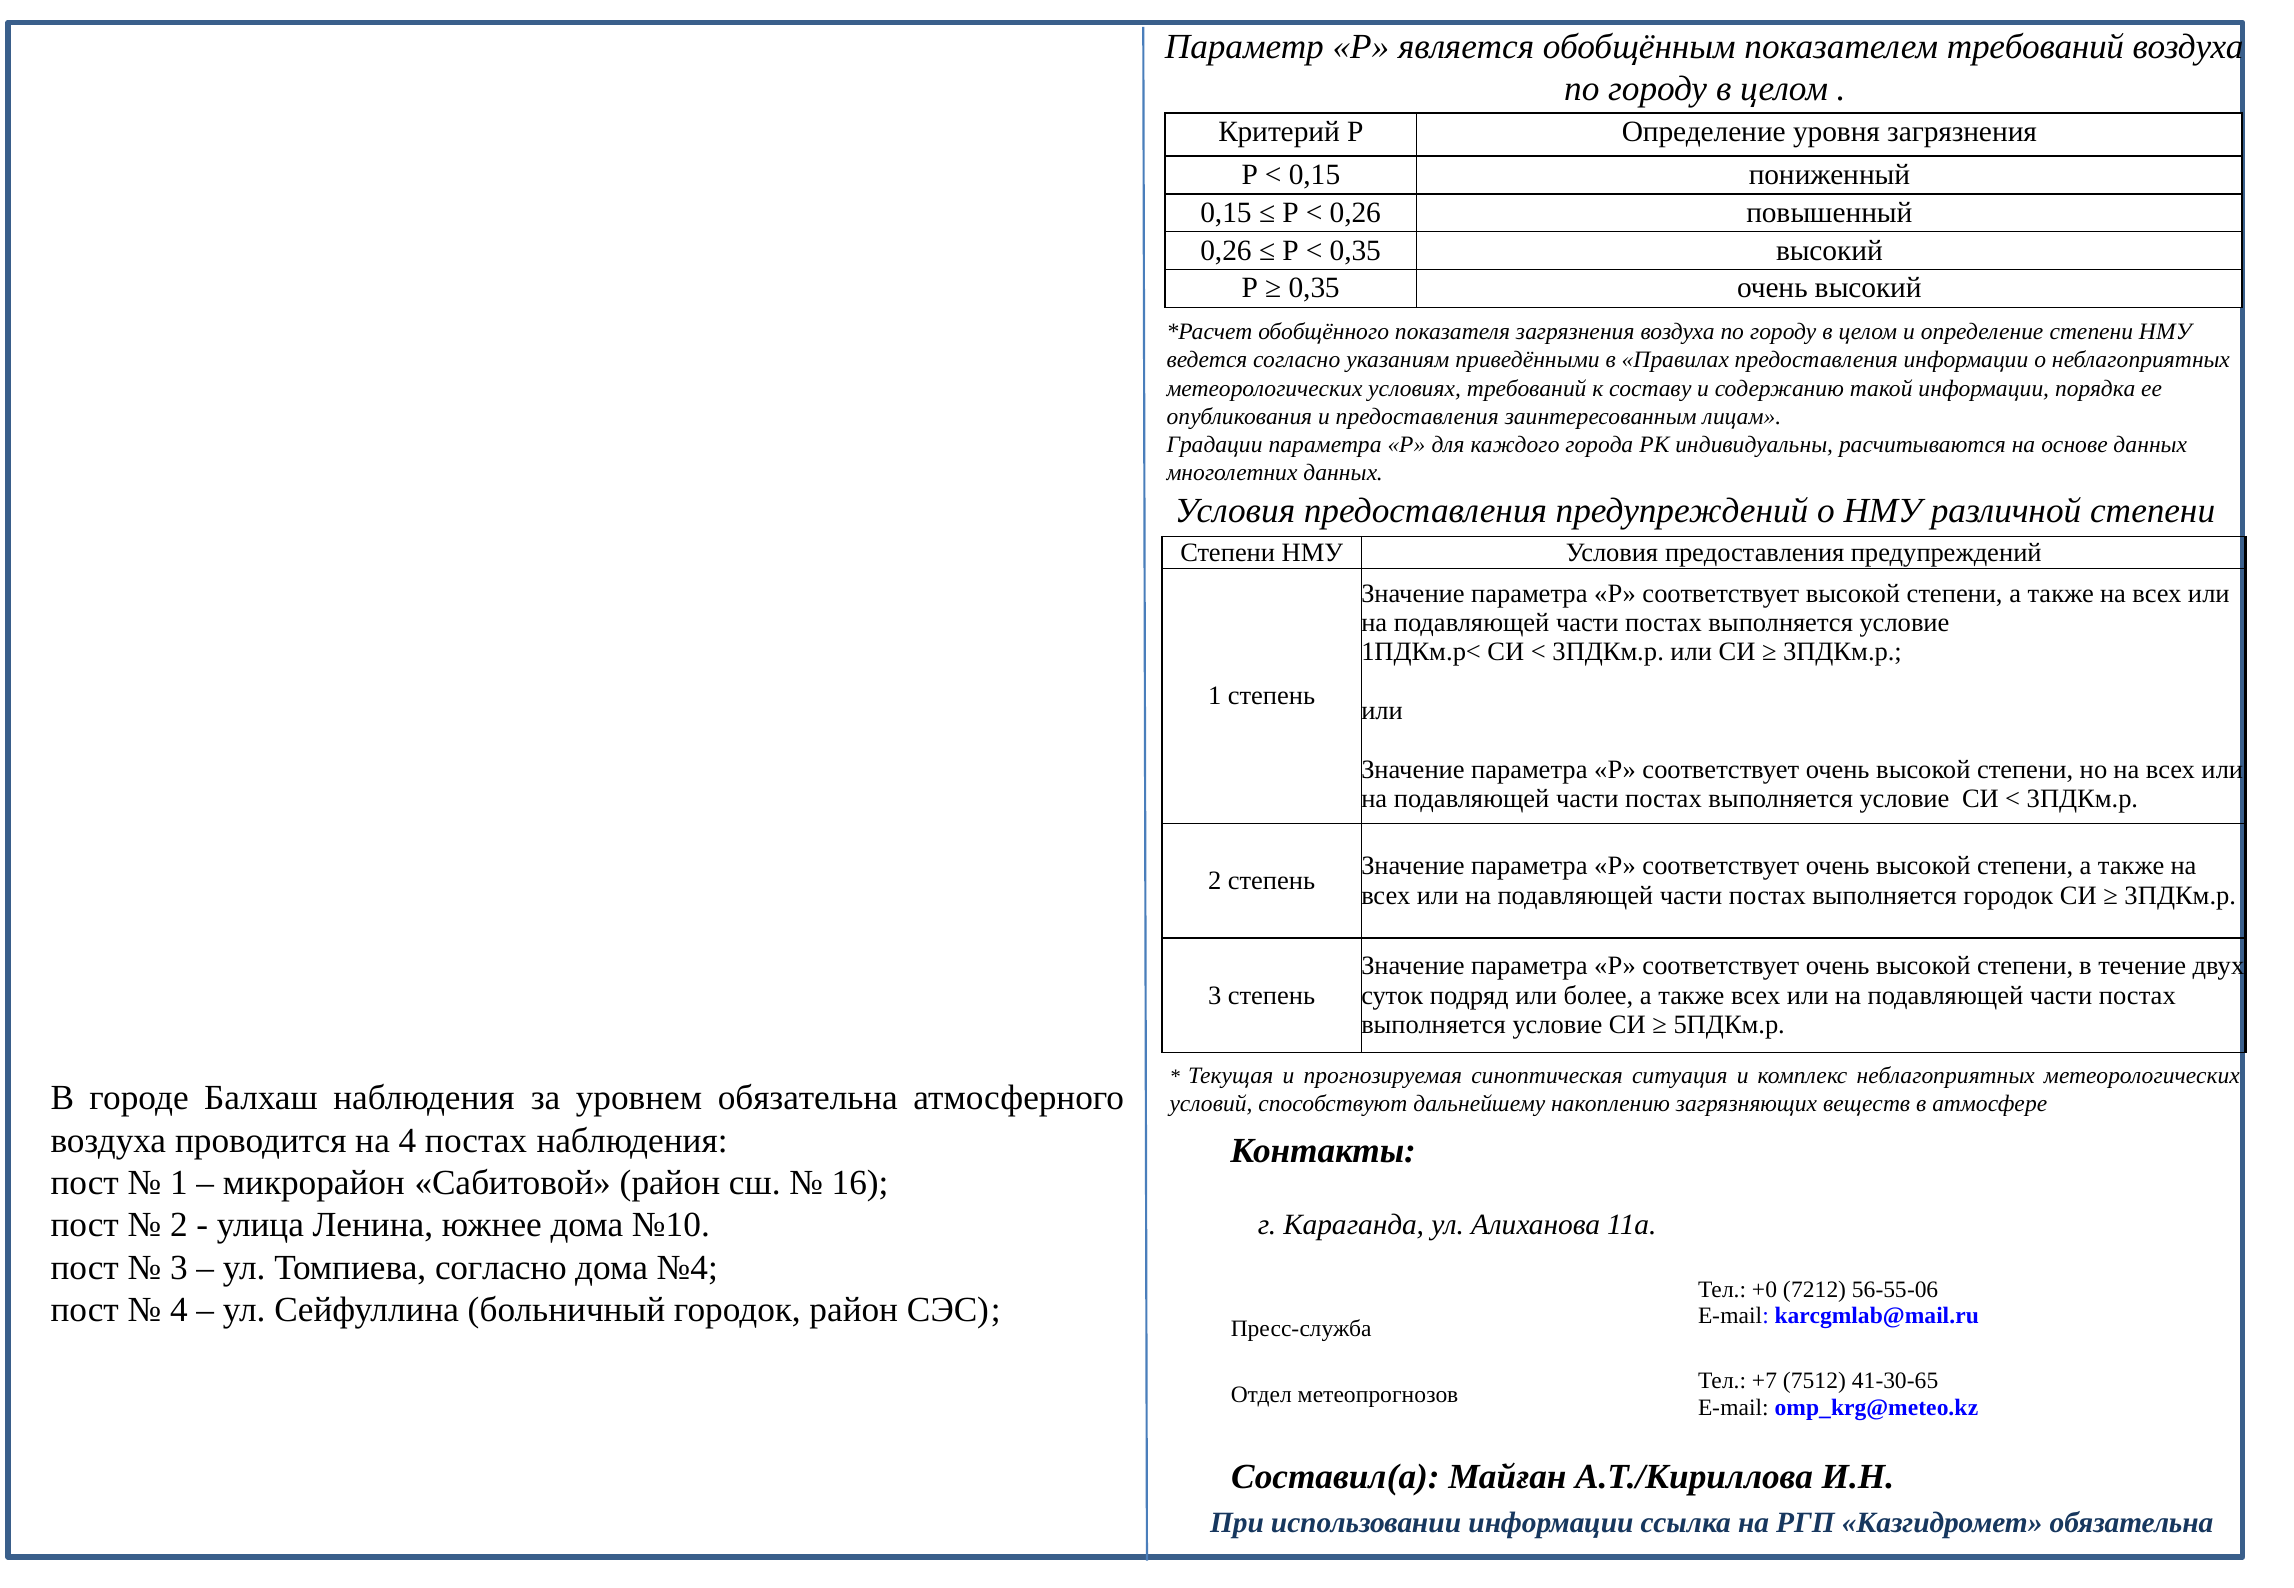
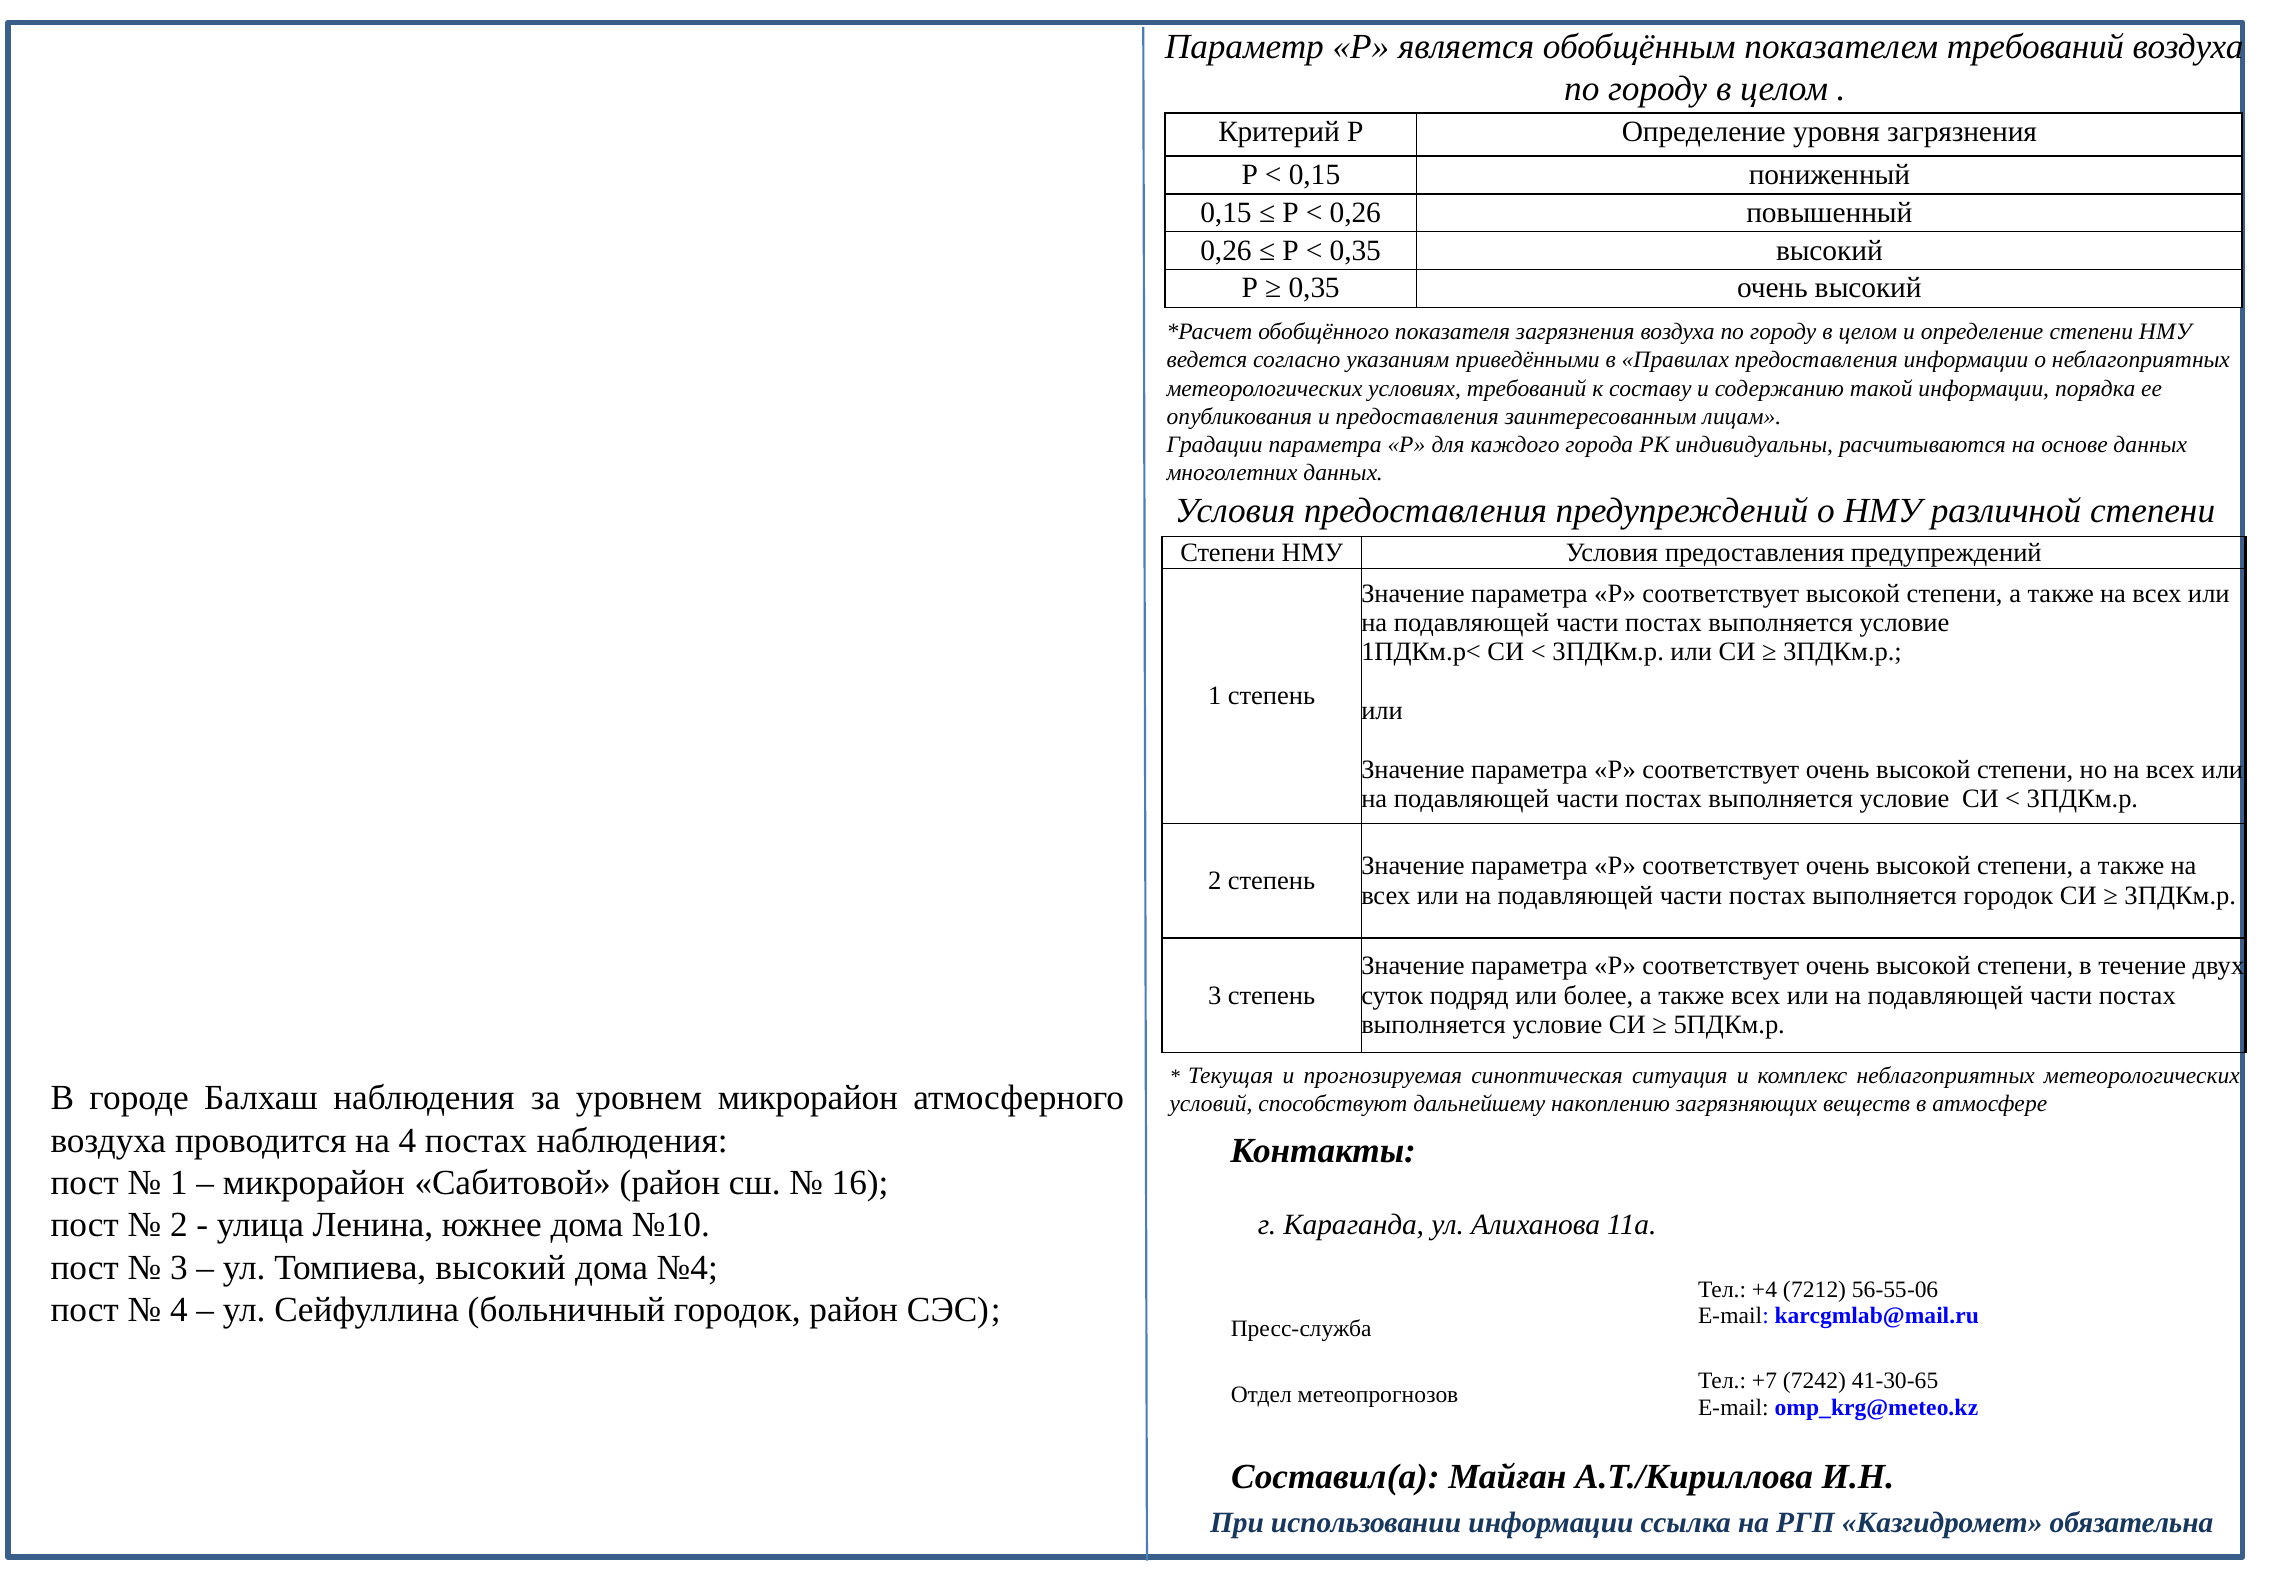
уровнем обязательна: обязательна -> микрорайон (808, 1098)
Томпиева согласно: согласно -> высокий (501, 1268)
+0: +0 -> +4 (1765, 1290)
7512: 7512 -> 7242 (1814, 1381)
